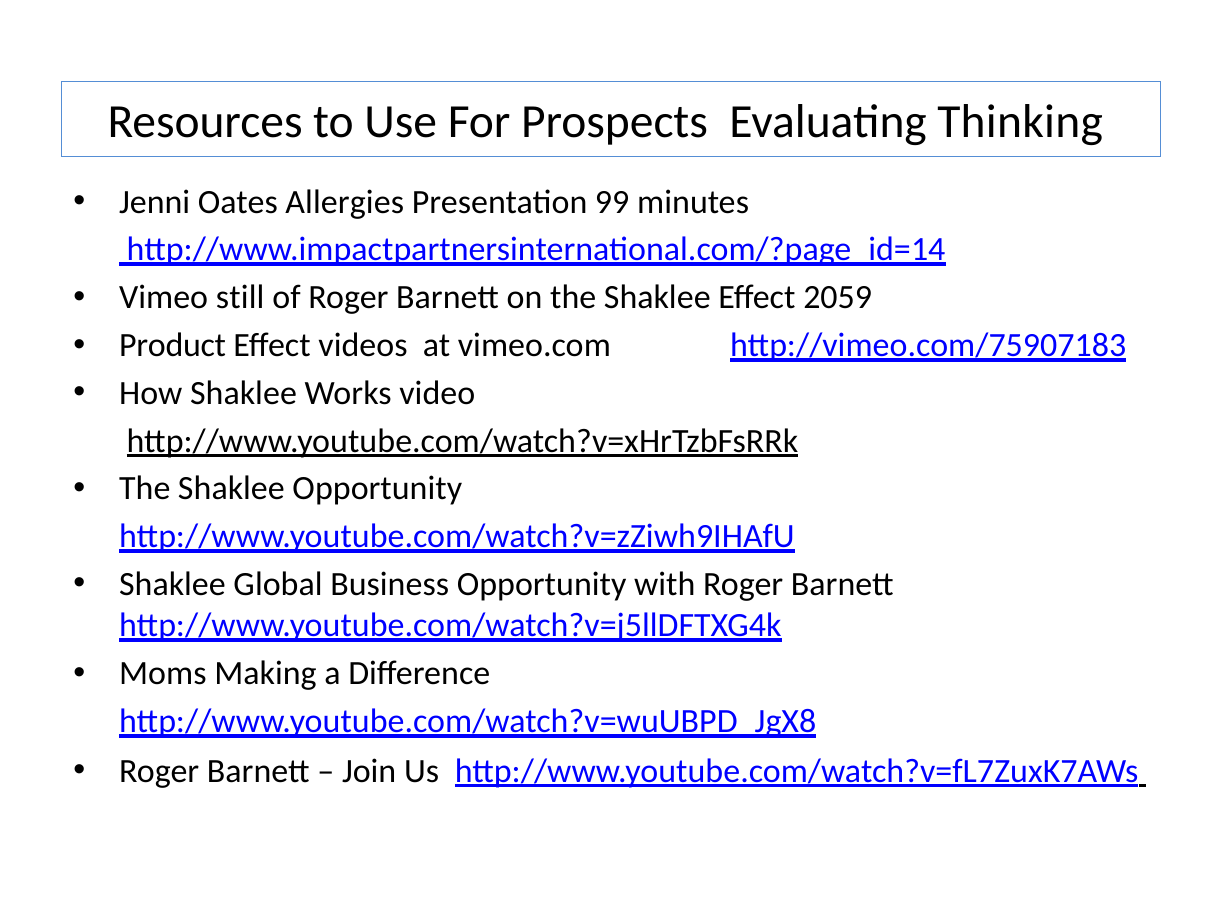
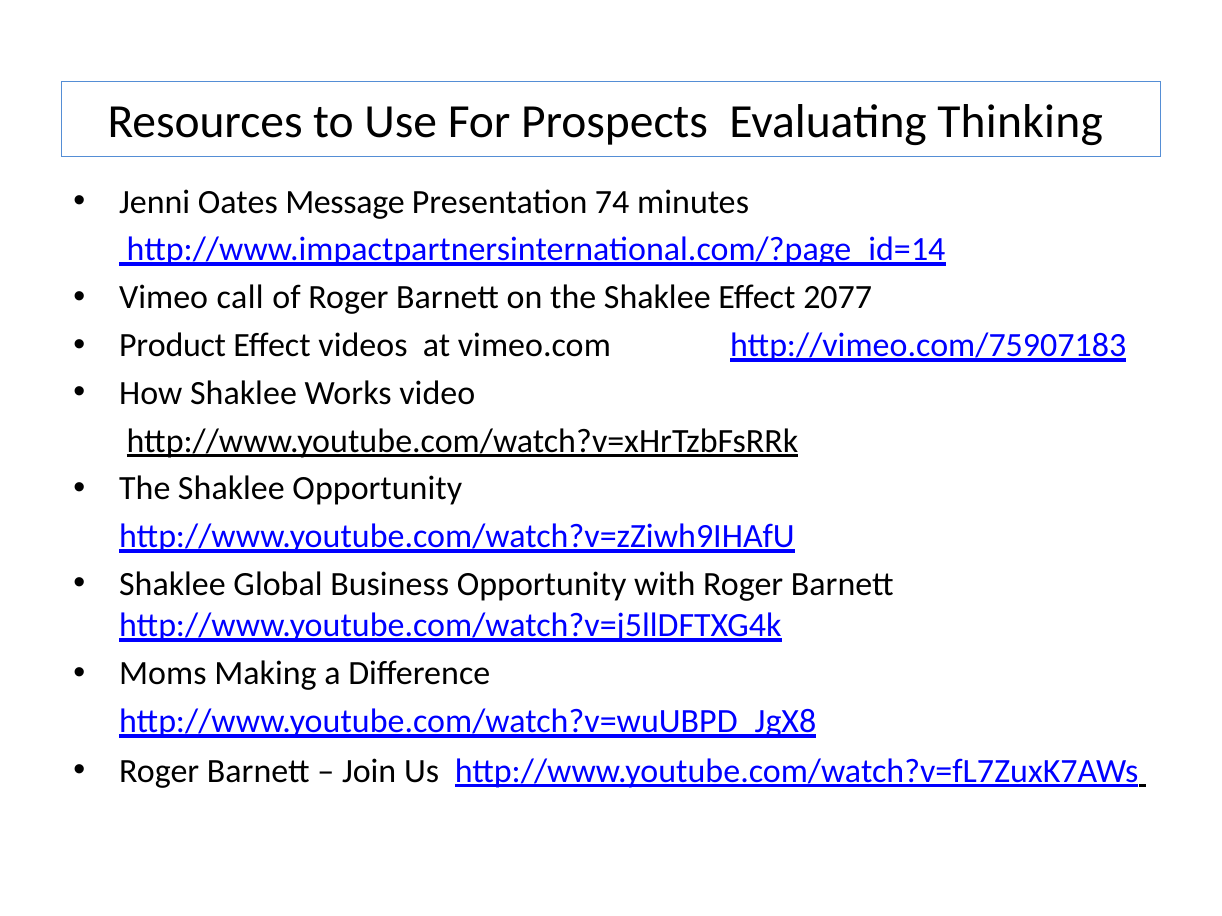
Allergies: Allergies -> Message (345, 202)
99: 99 -> 74 (612, 202)
still: still -> call (240, 298)
2059: 2059 -> 2077 (838, 298)
